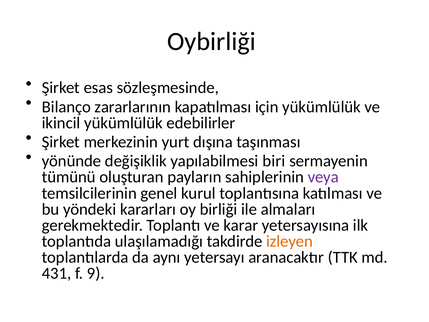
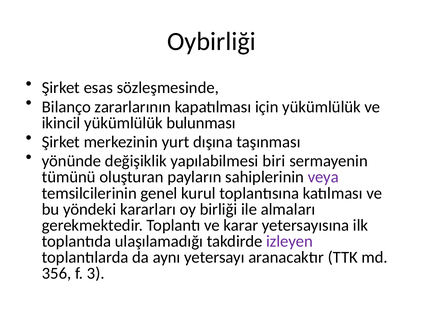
edebilirler: edebilirler -> bulunması (201, 123)
izleyen colour: orange -> purple (290, 241)
431: 431 -> 356 (57, 273)
9: 9 -> 3 (96, 273)
